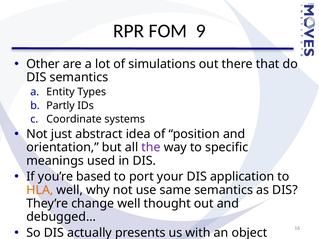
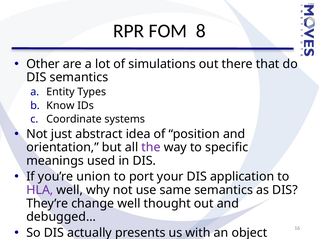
9: 9 -> 8 (201, 31)
Partly: Partly -> Know (60, 106)
based: based -> union (93, 177)
HLA colour: orange -> purple (40, 190)
